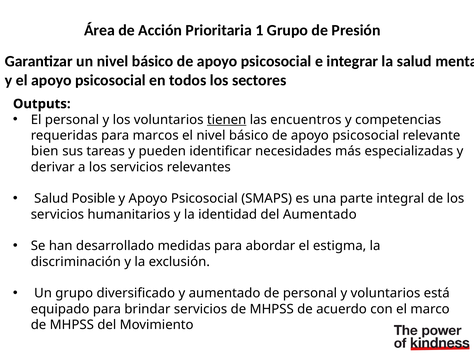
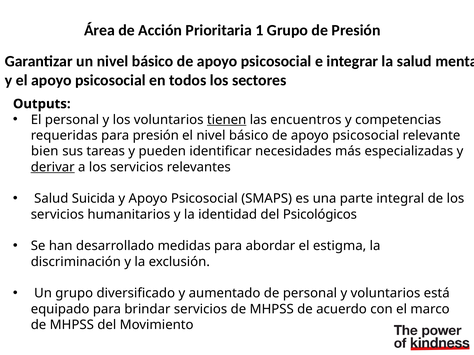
para marcos: marcos -> presión (156, 136)
derivar underline: none -> present (53, 167)
Posible: Posible -> Suicida (93, 199)
del Aumentado: Aumentado -> Psicológicos (320, 215)
